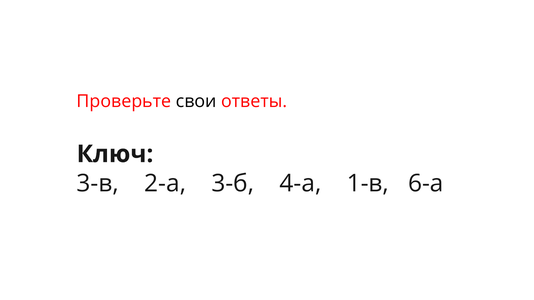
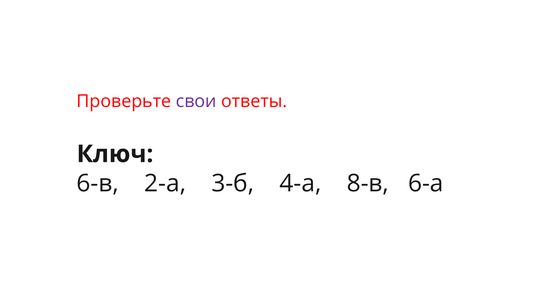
свои colour: black -> purple (196, 101)
3-в: 3-в -> 6-в (98, 184)
1-в: 1-в -> 8-в (368, 184)
